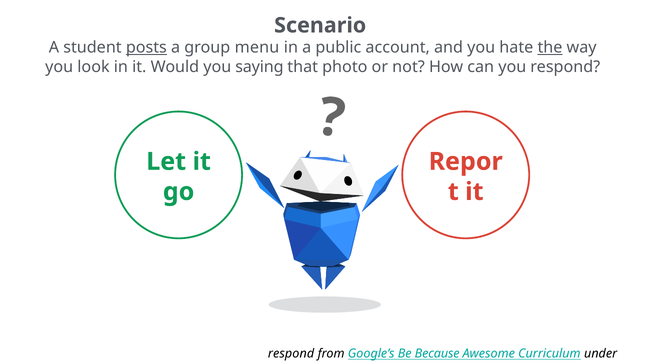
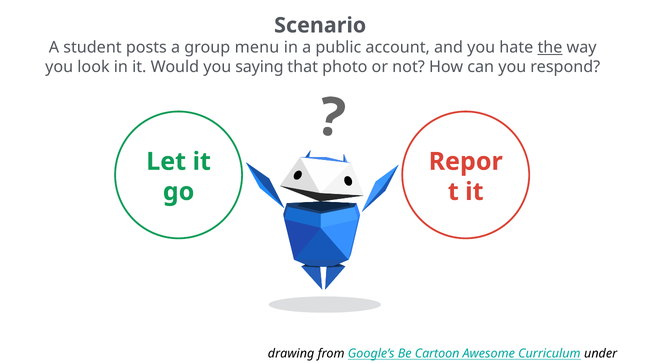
posts underline: present -> none (146, 48)
respond: respond -> drawing (291, 354)
Because: Because -> Cartoon (437, 354)
